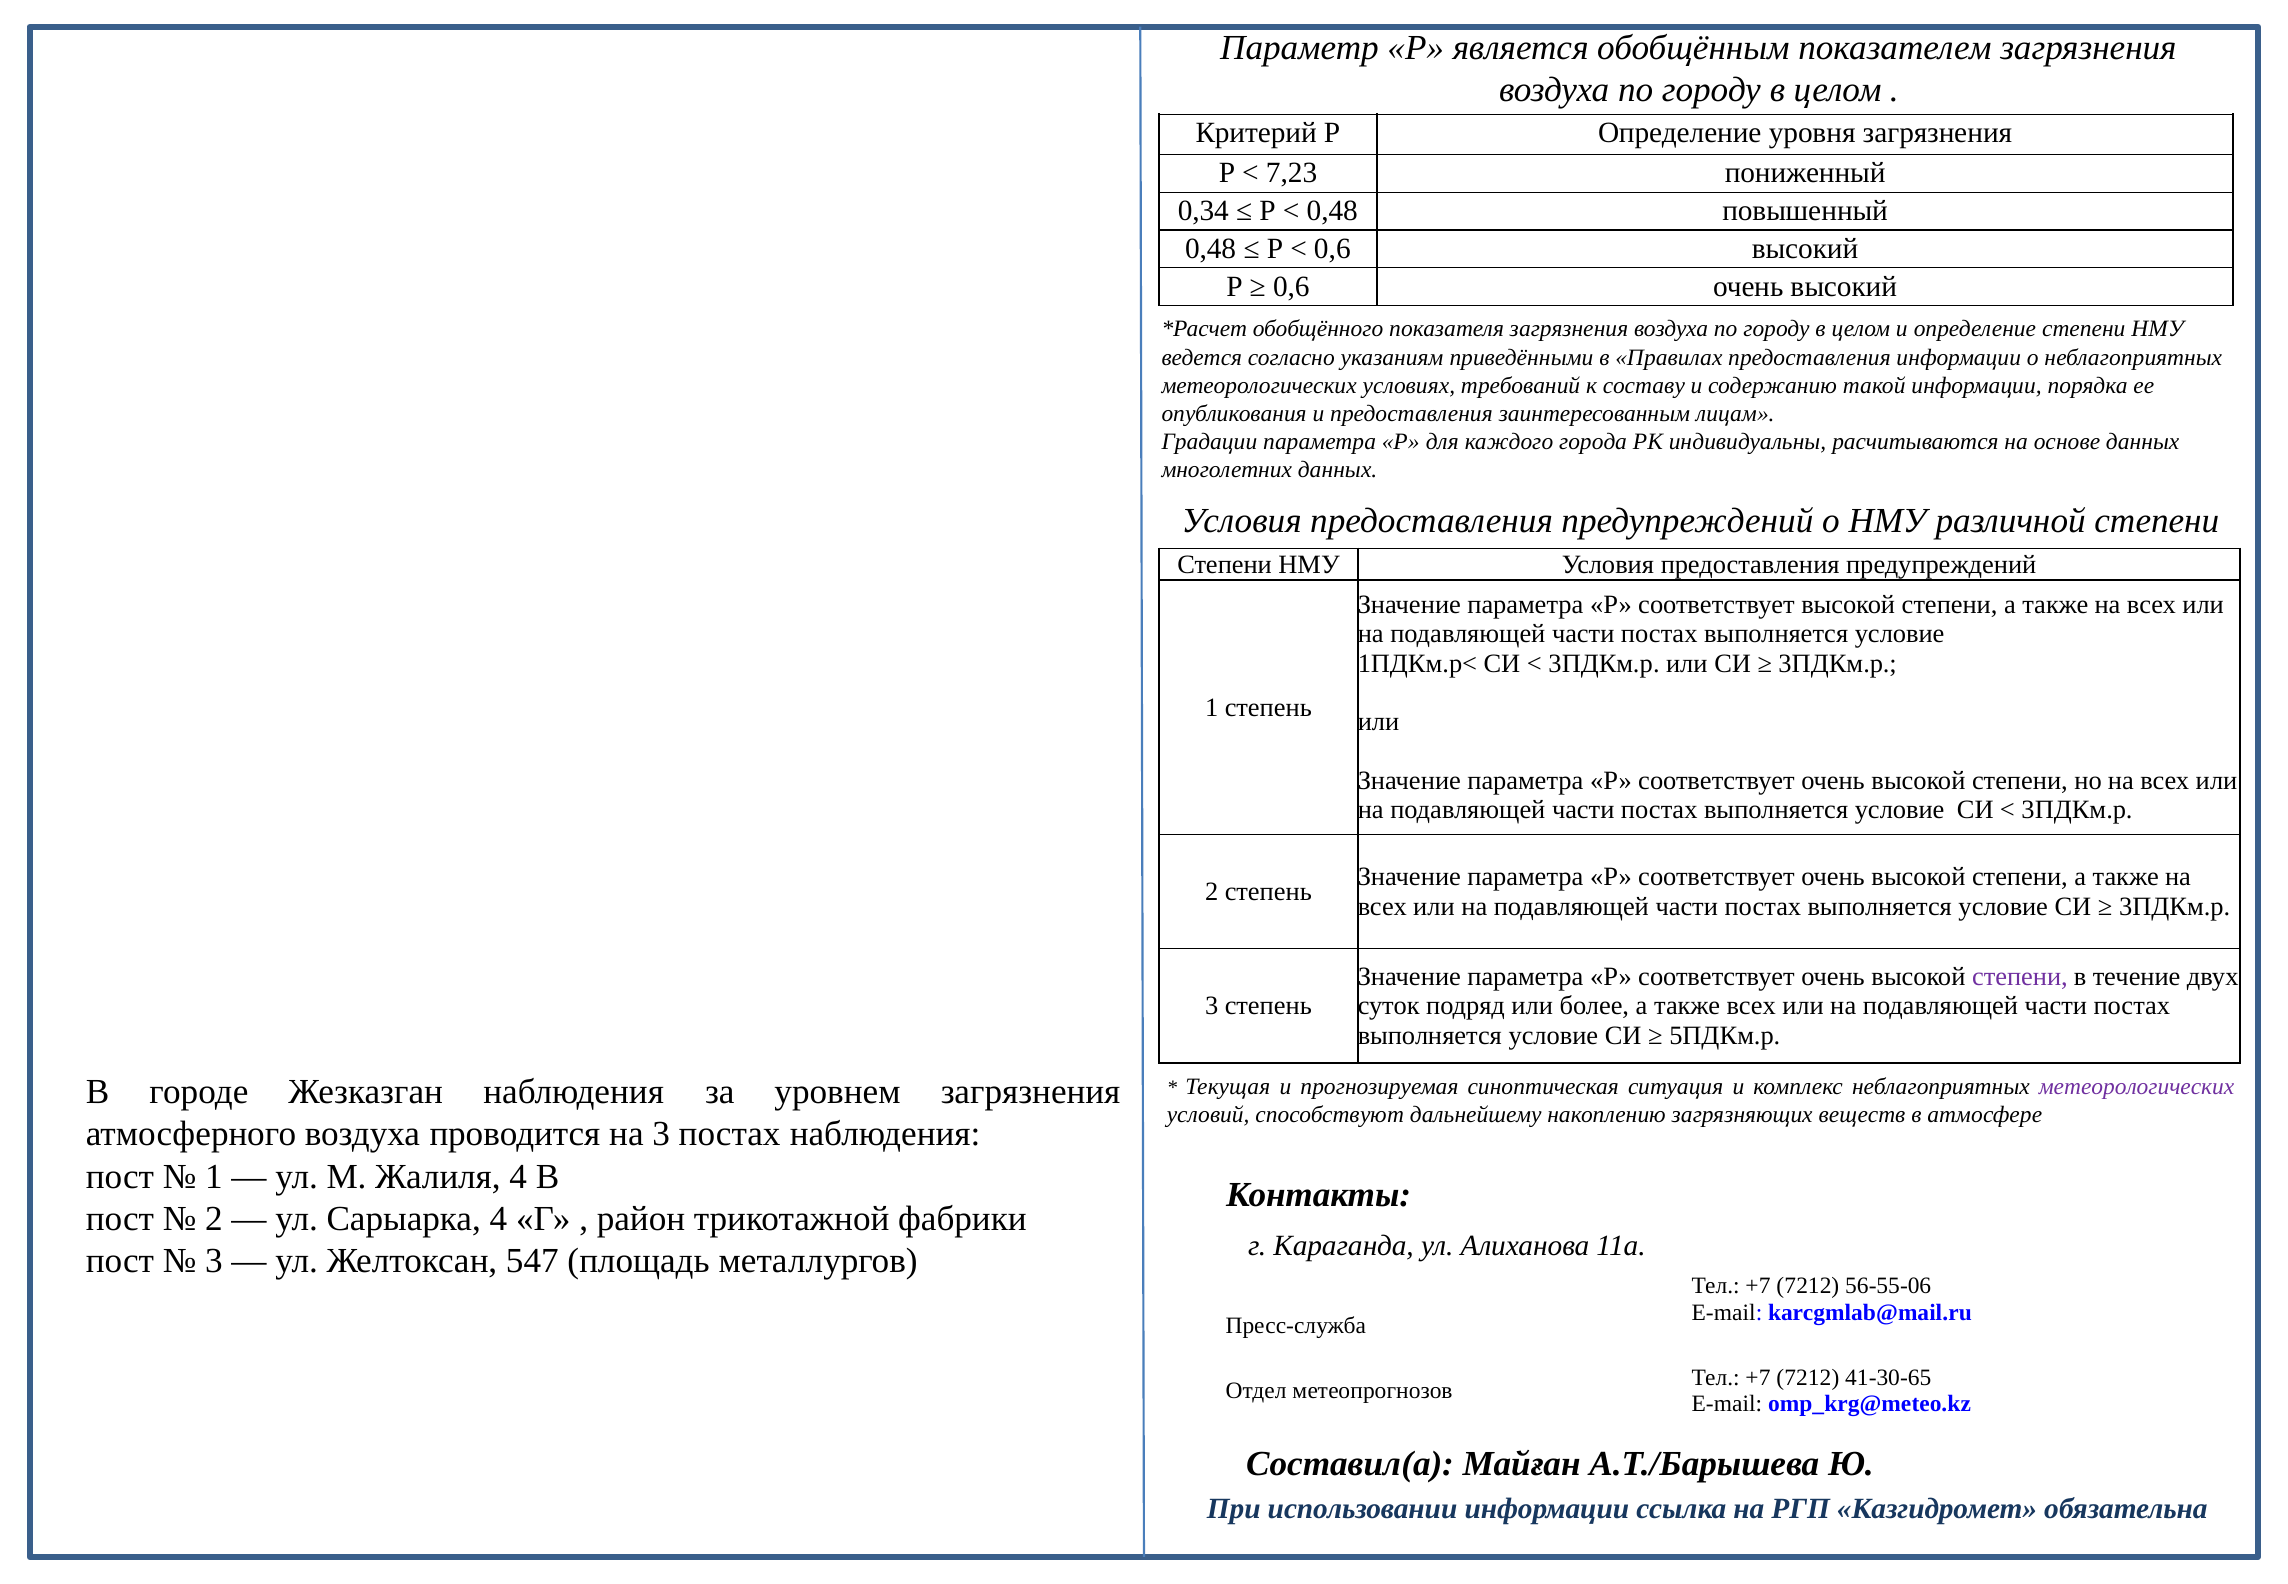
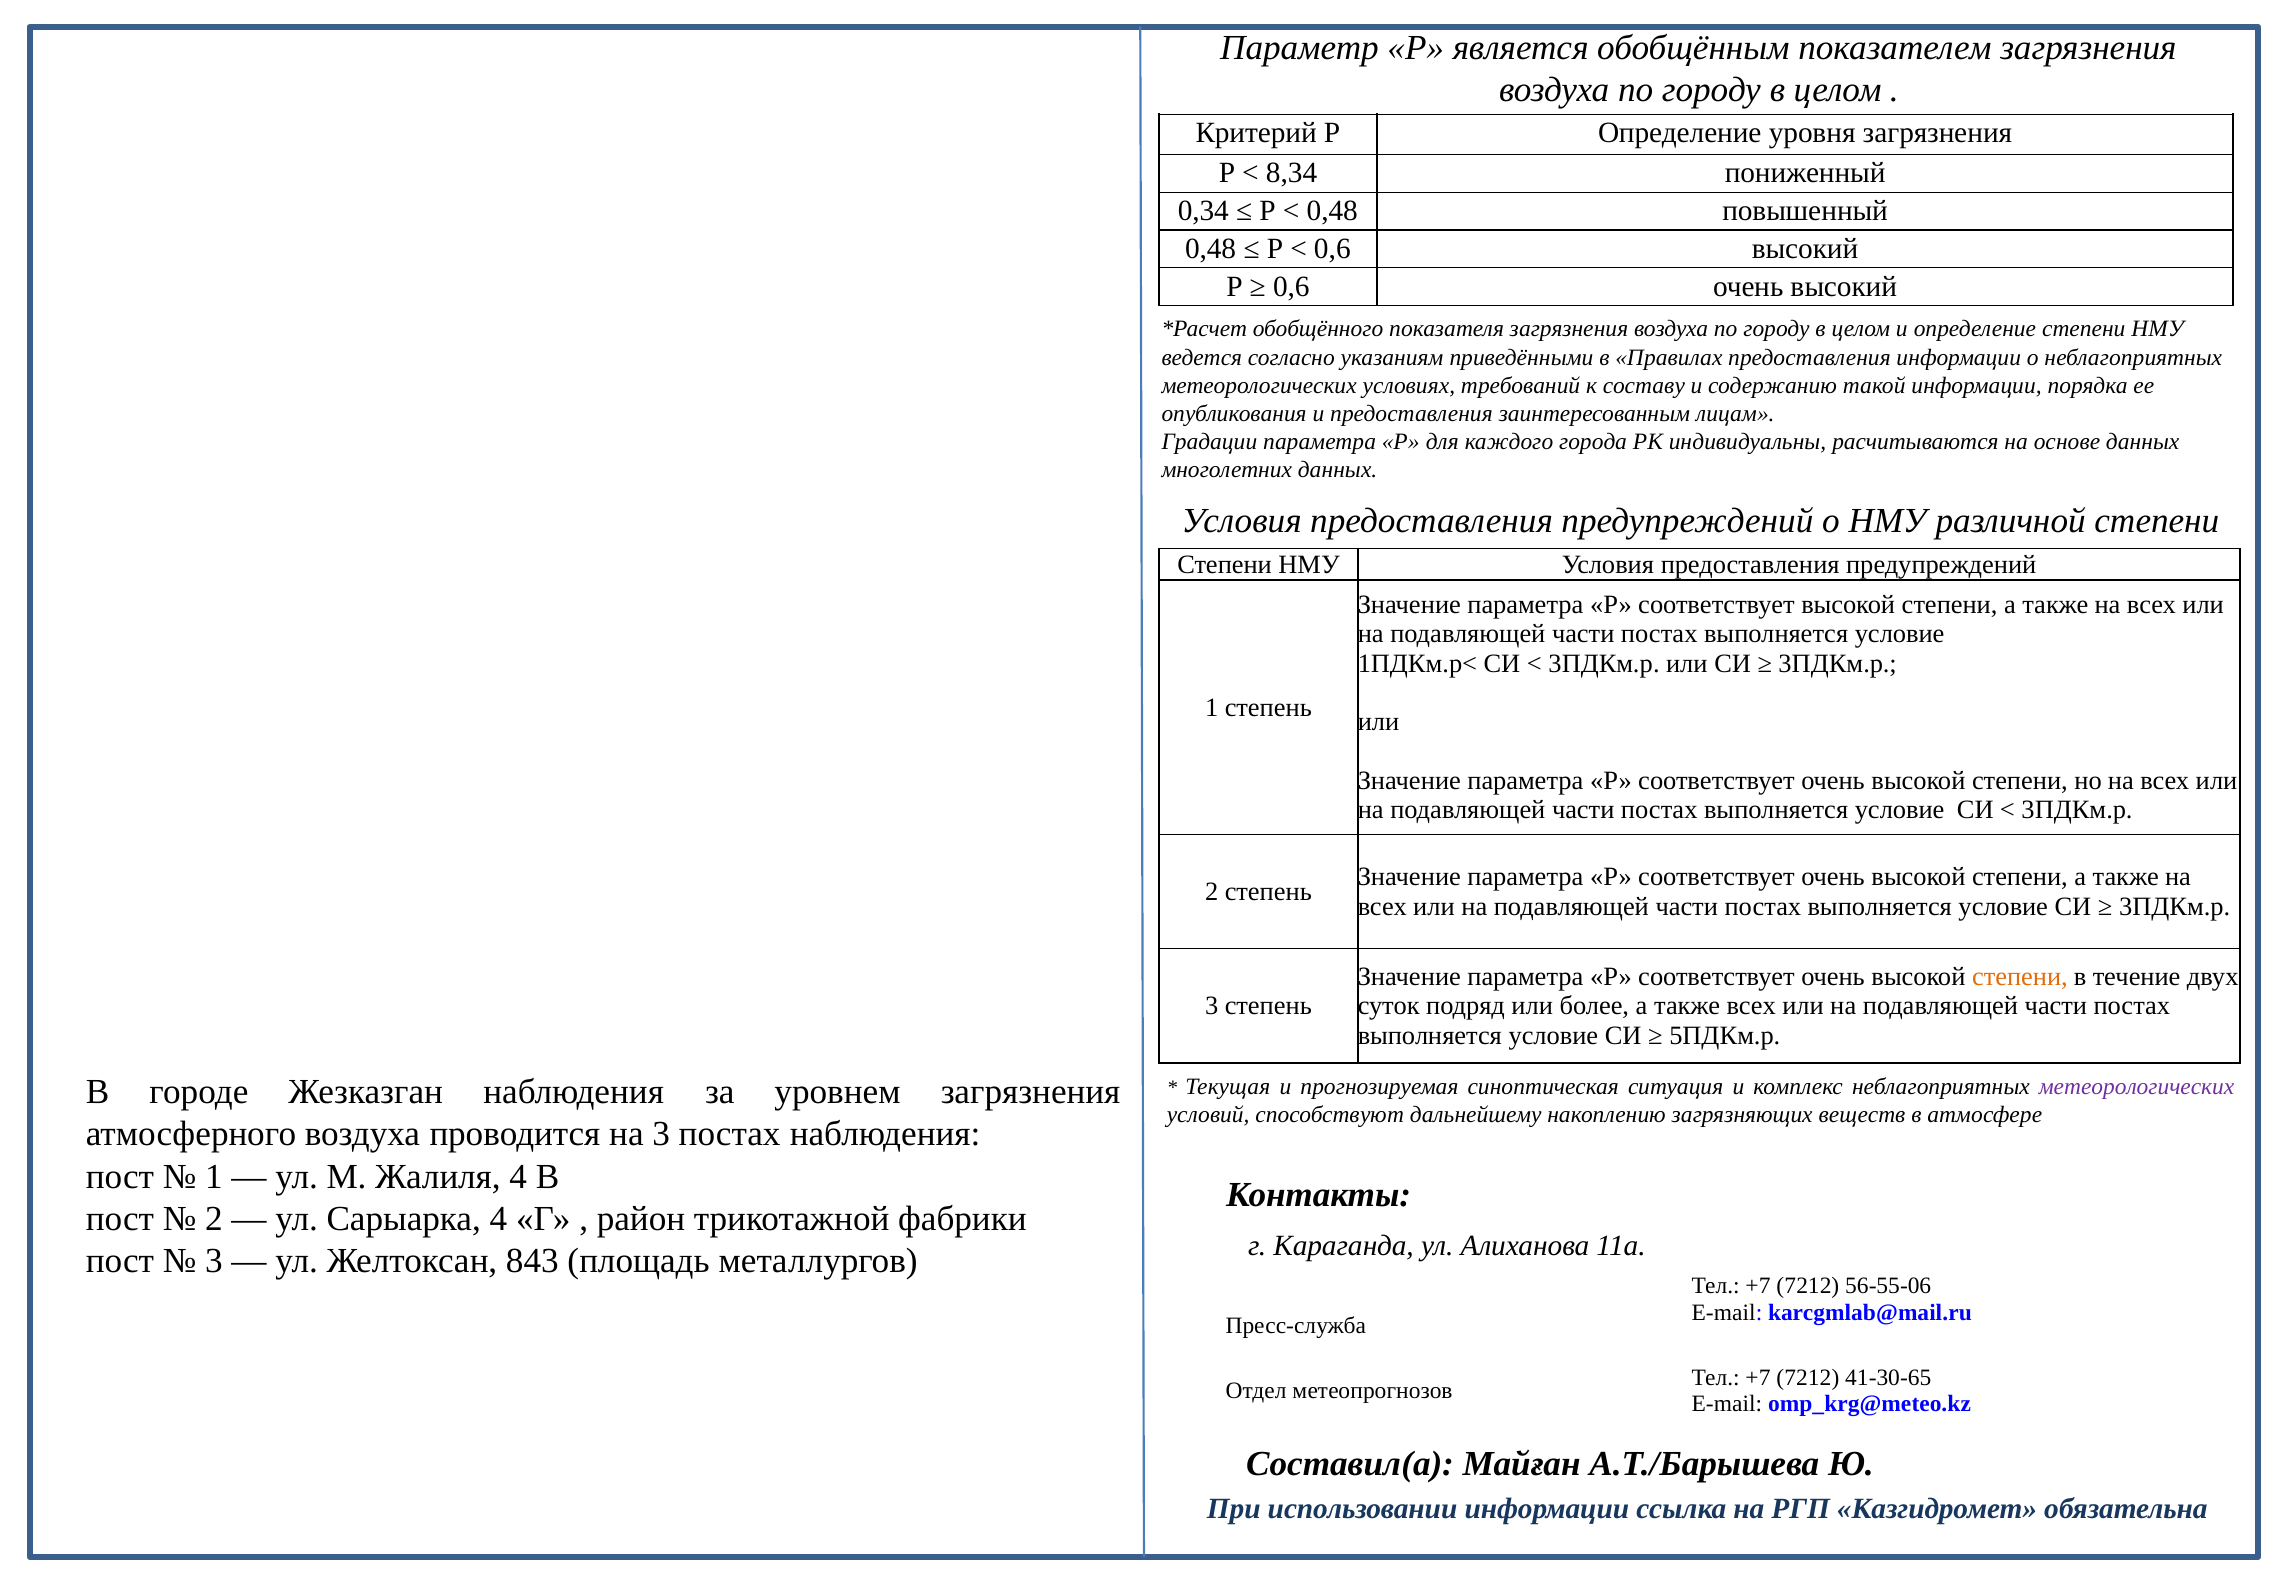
7,23: 7,23 -> 8,34 (1292, 173)
степени colour: purple -> orange (2020, 977)
547: 547 -> 843 (532, 1261)
